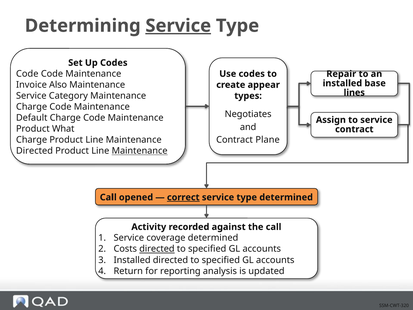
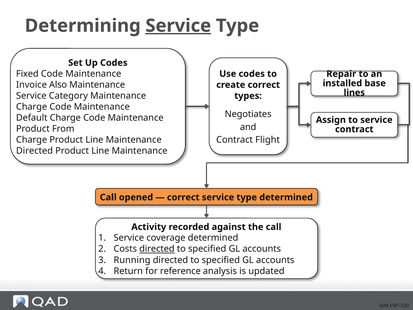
Code: Code -> Fixed (27, 74)
create appear: appear -> correct (264, 85)
What: What -> From (63, 129)
Plane: Plane -> Flight (268, 140)
Maintenance underline: present -> none (140, 151)
correct underline: present -> none (183, 197)
3 Installed: Installed -> Running (132, 260)
reporting: reporting -> reference (180, 271)
